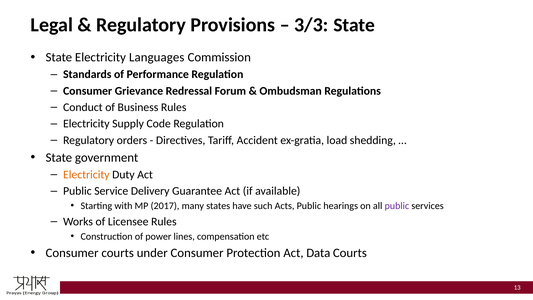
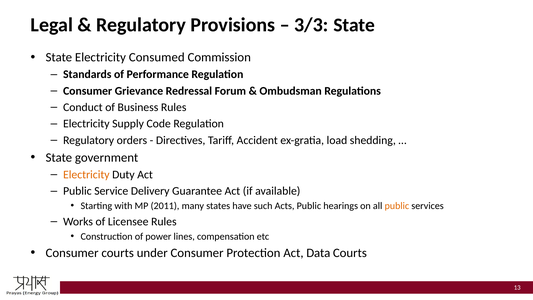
Languages: Languages -> Consumed (157, 57)
2017: 2017 -> 2011 (165, 206)
public colour: purple -> orange (397, 206)
